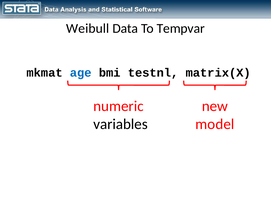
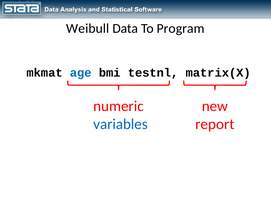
Tempvar: Tempvar -> Program (181, 28)
variables colour: black -> blue (121, 124)
model: model -> report (215, 124)
